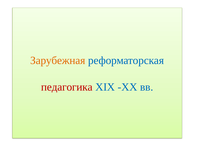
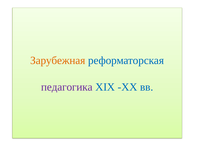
педагогика colour: red -> purple (67, 87)
